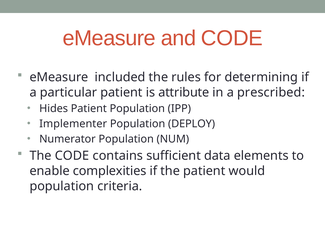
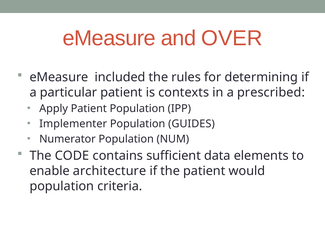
and CODE: CODE -> OVER (232, 38)
attribute: attribute -> contexts (184, 92)
Hides: Hides -> Apply (54, 108)
DEPLOY: DEPLOY -> GUIDES (191, 124)
complexities: complexities -> architecture (110, 171)
